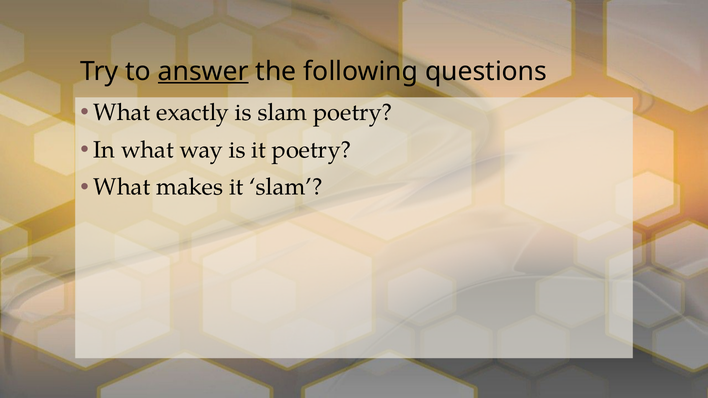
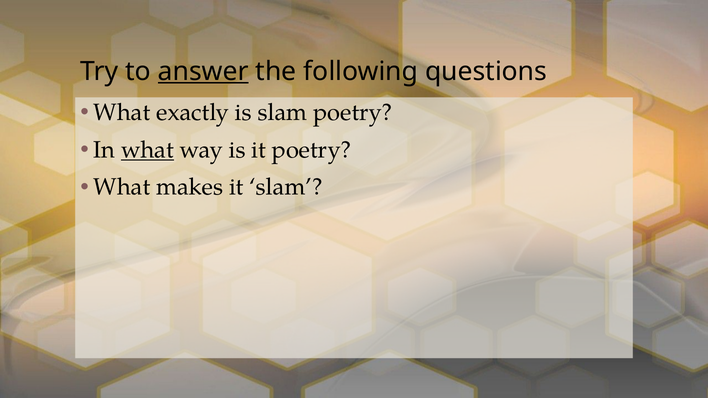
what underline: none -> present (148, 150)
